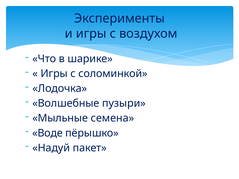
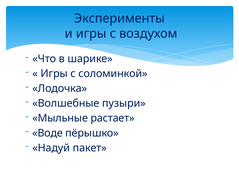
семена: семена -> растает (113, 118)
